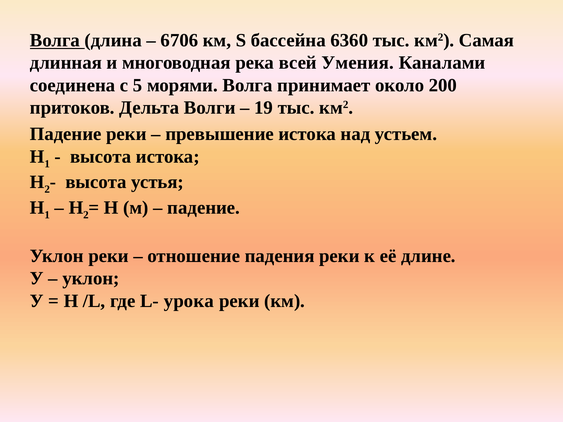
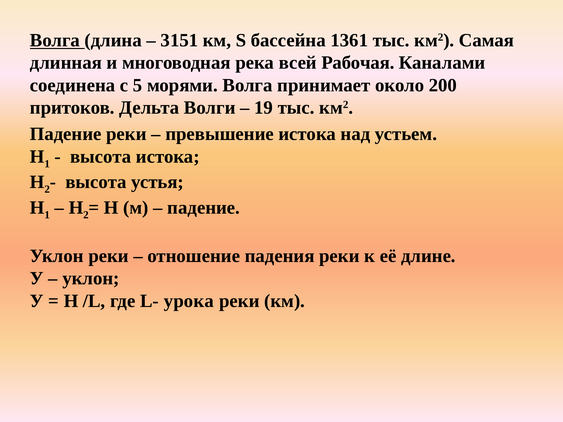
6706: 6706 -> 3151 (179, 40)
6360: 6360 -> 1361 (349, 40)
Умения: Умения -> Рабочая (358, 63)
